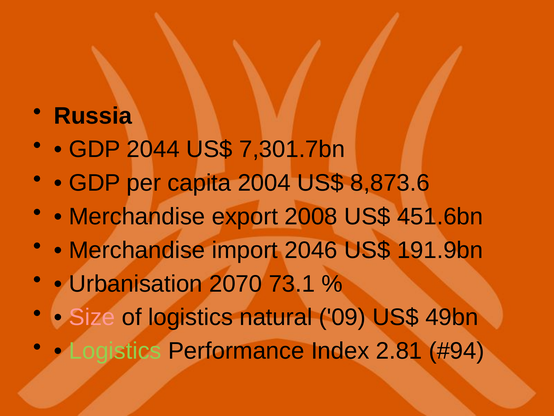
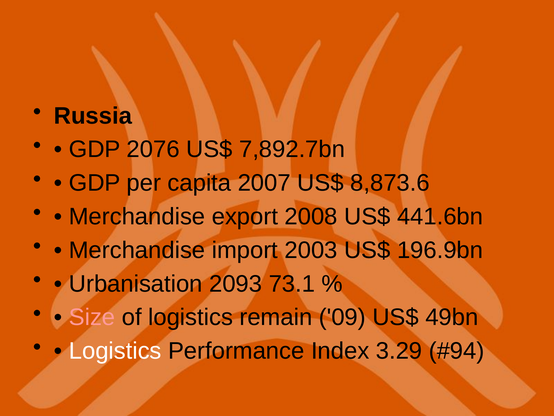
2044: 2044 -> 2076 (153, 149)
7,301.7bn: 7,301.7bn -> 7,892.7bn (292, 149)
2004: 2004 -> 2007 (264, 183)
451.6bn: 451.6bn -> 441.6bn (440, 216)
2046: 2046 -> 2003 (311, 250)
191.9bn: 191.9bn -> 196.9bn (440, 250)
2070: 2070 -> 2093 (236, 283)
natural: natural -> remain (276, 317)
Logistics colour: light green -> white (115, 351)
2.81: 2.81 -> 3.29 (399, 351)
